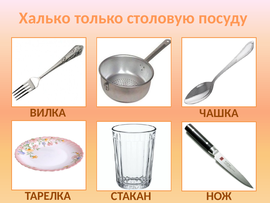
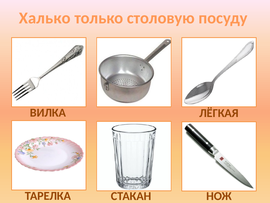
ЧАШКА: ЧАШКА -> ЛЁГКАЯ (219, 113)
